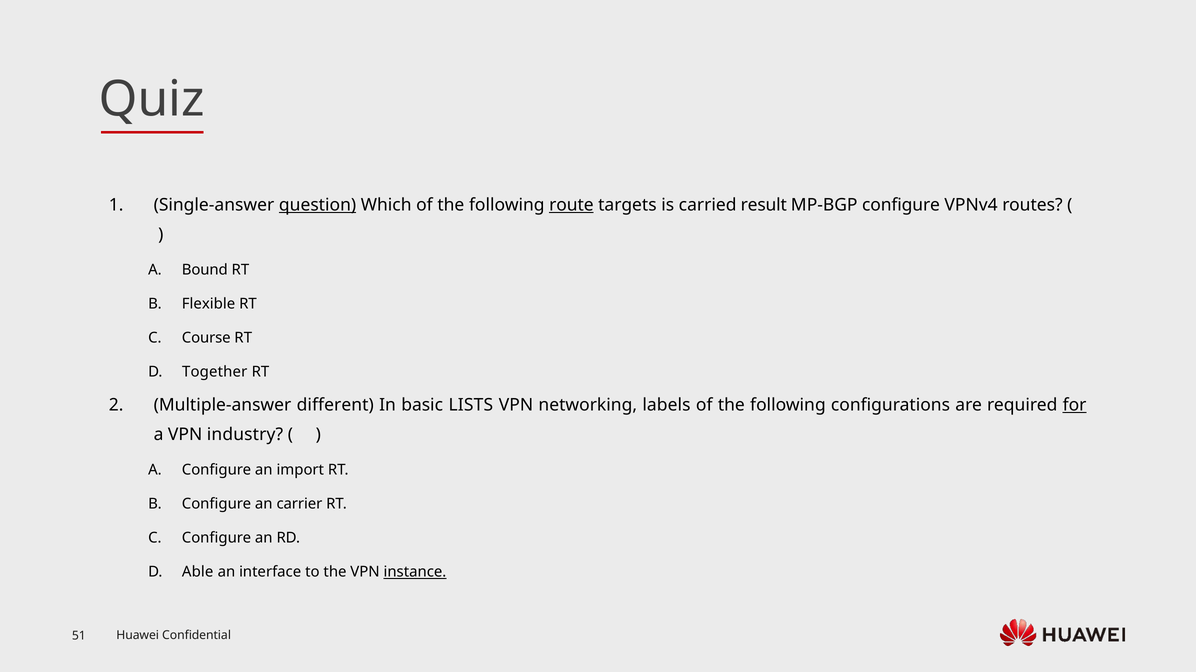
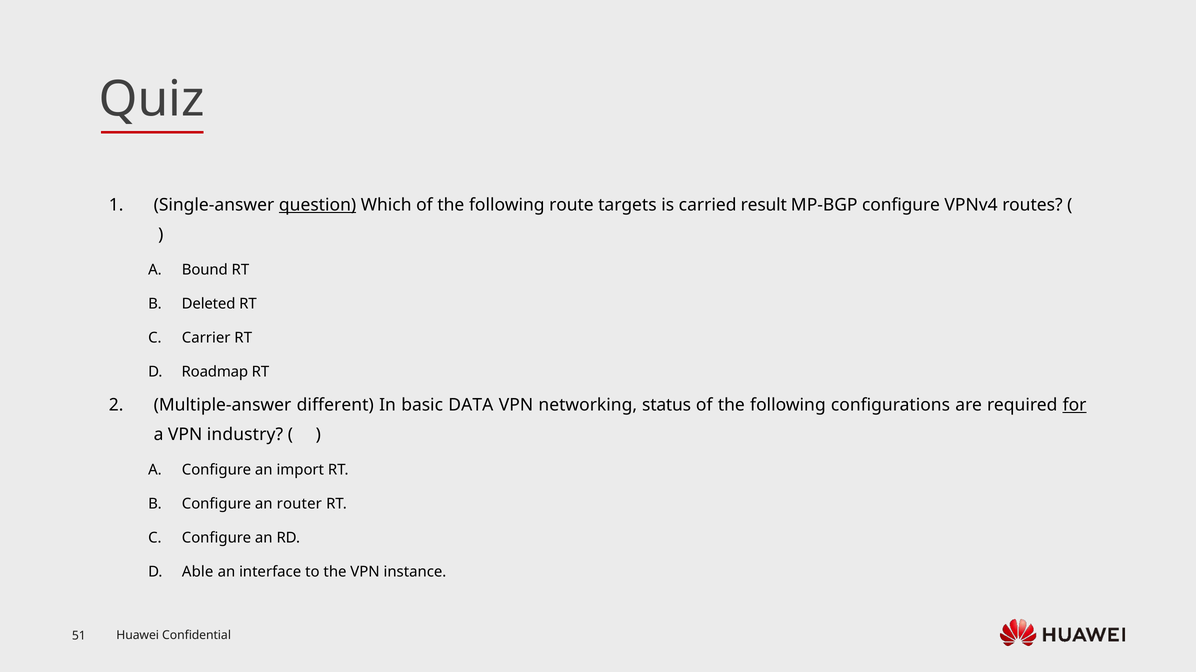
route underline: present -> none (571, 205)
Flexible: Flexible -> Deleted (209, 304)
Course: Course -> Carrier (206, 338)
Together: Together -> Roadmap (215, 372)
LISTS: LISTS -> DATA (471, 406)
labels: labels -> status (667, 406)
carrier: carrier -> router (299, 504)
instance underline: present -> none (415, 573)
